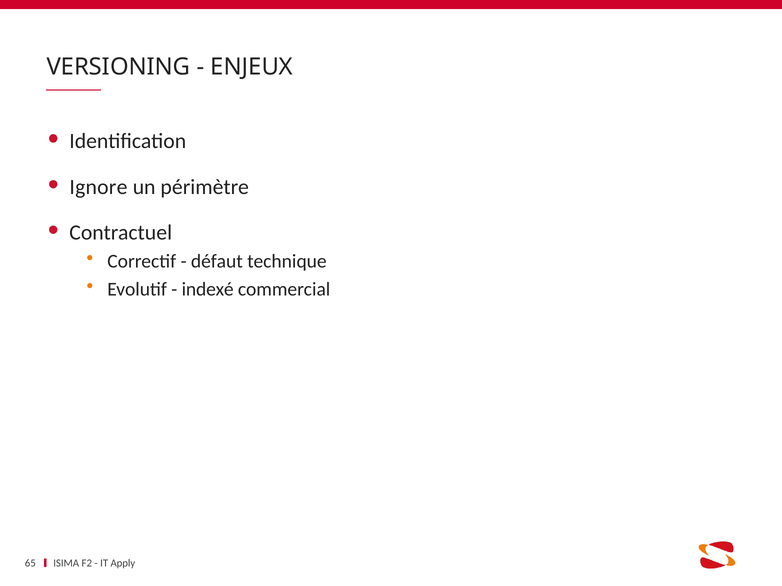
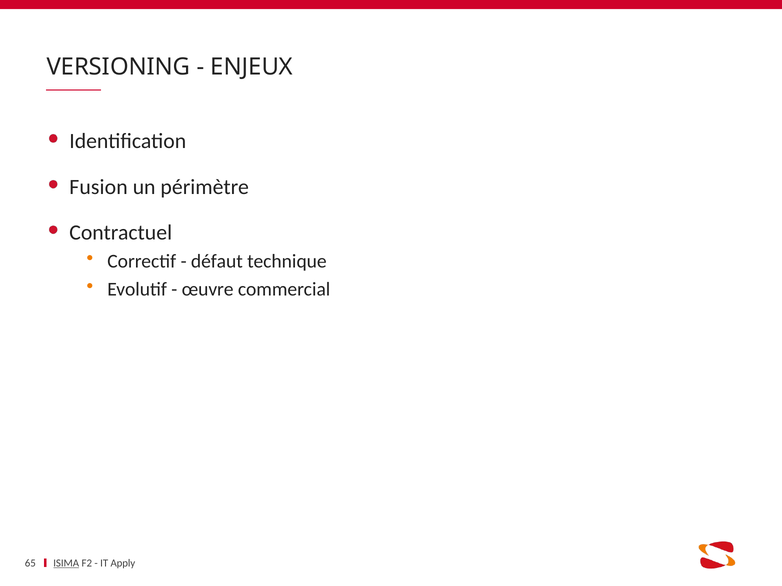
Ignore: Ignore -> Fusion (99, 187)
indexé: indexé -> œuvre (208, 290)
ISIMA underline: none -> present (66, 564)
